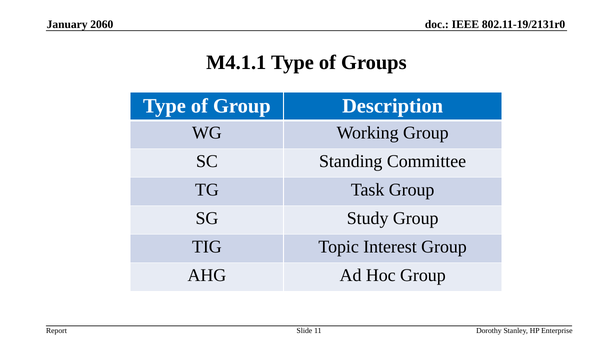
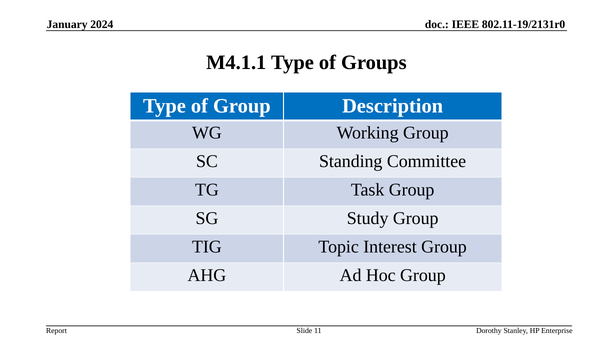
2060: 2060 -> 2024 (102, 25)
